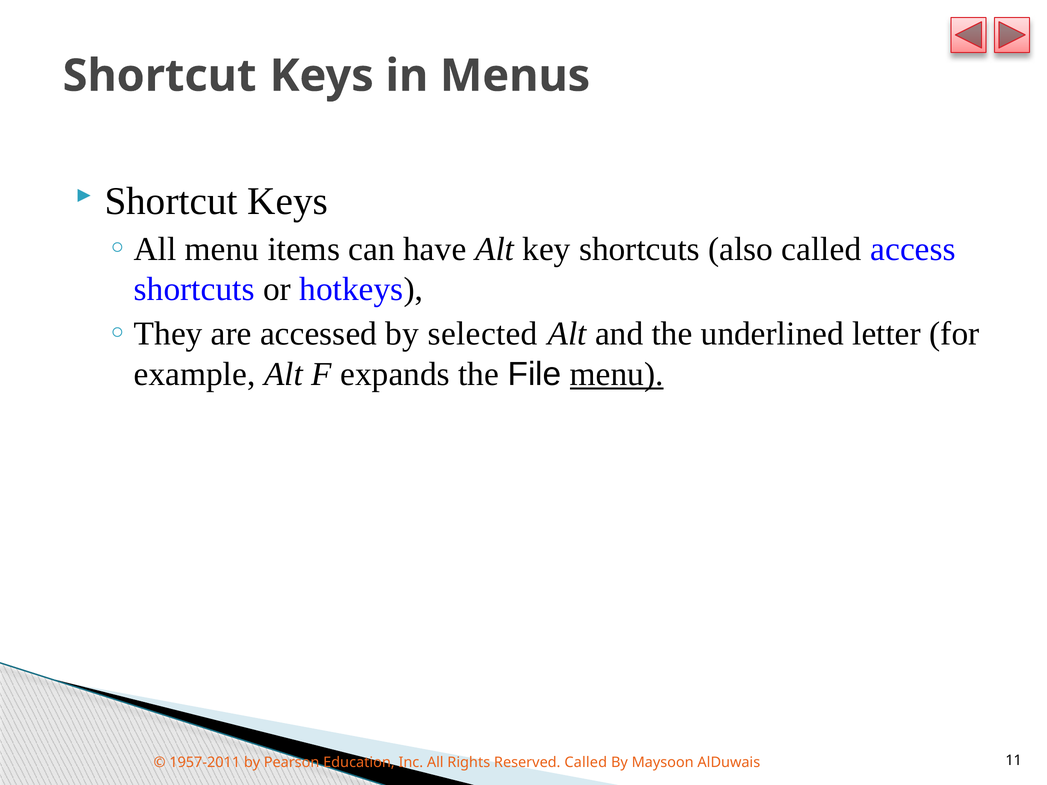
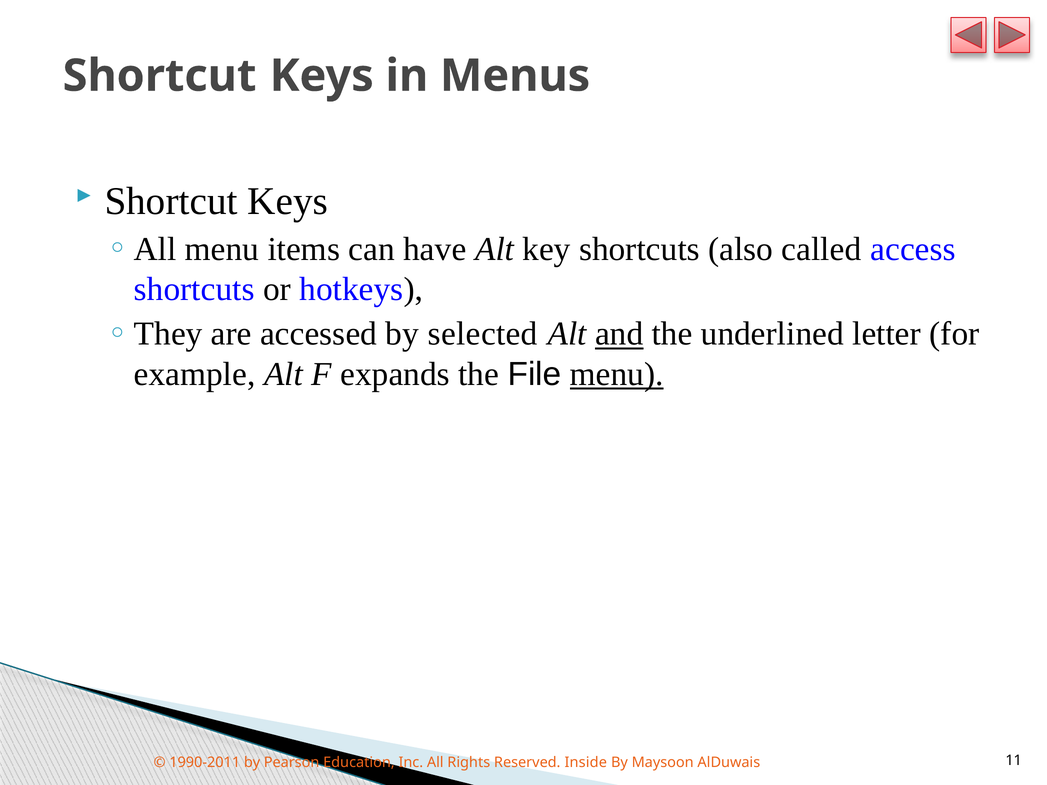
and underline: none -> present (619, 334)
1957-2011: 1957-2011 -> 1990-2011 (205, 763)
Reserved Called: Called -> Inside (586, 763)
